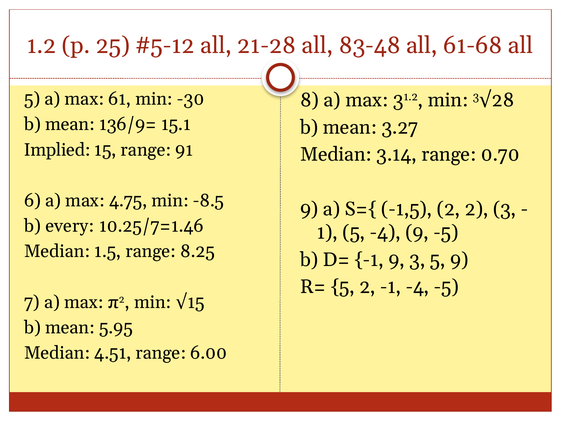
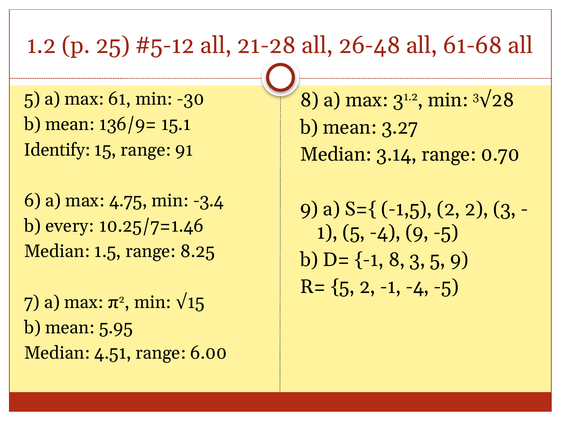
83-48: 83-48 -> 26-48 (370, 45)
Implied: Implied -> Identify (57, 150)
-8.5: -8.5 -> -3.4 (209, 200)
-1 9: 9 -> 8 (397, 259)
